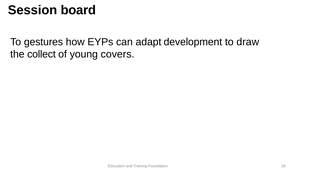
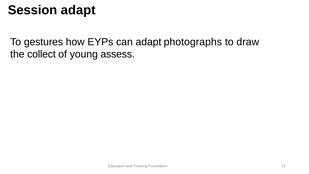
Session board: board -> adapt (78, 10)
development: development -> photographs (193, 42)
covers: covers -> assess (118, 54)
